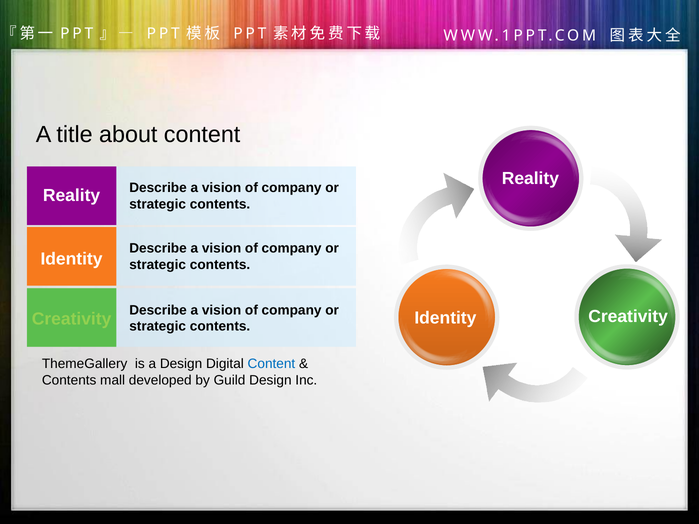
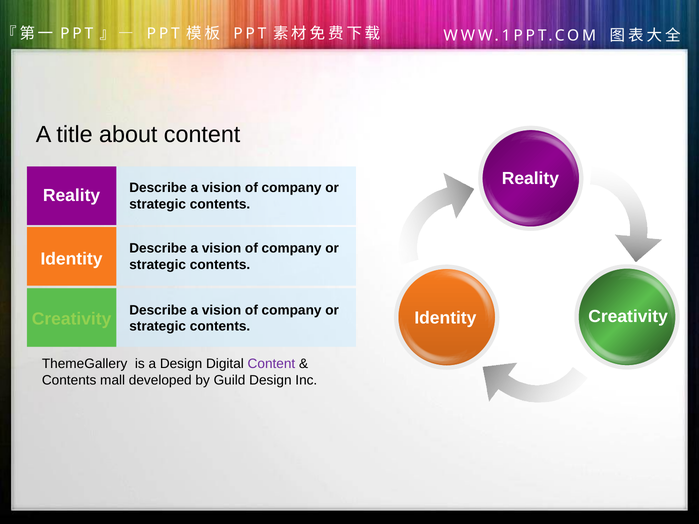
Content colour: blue -> purple (271, 364)
